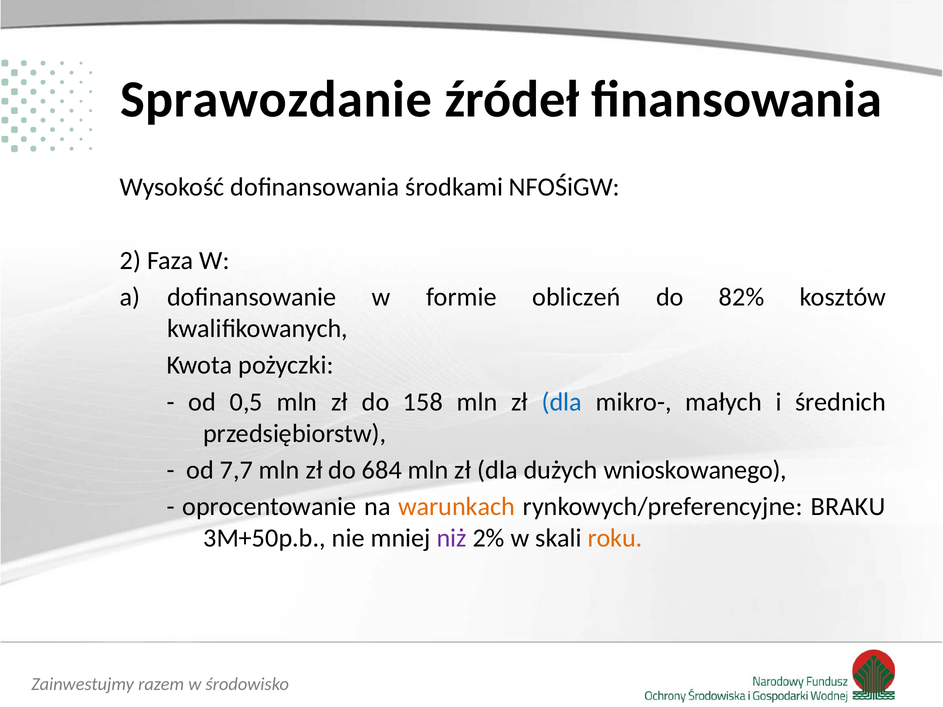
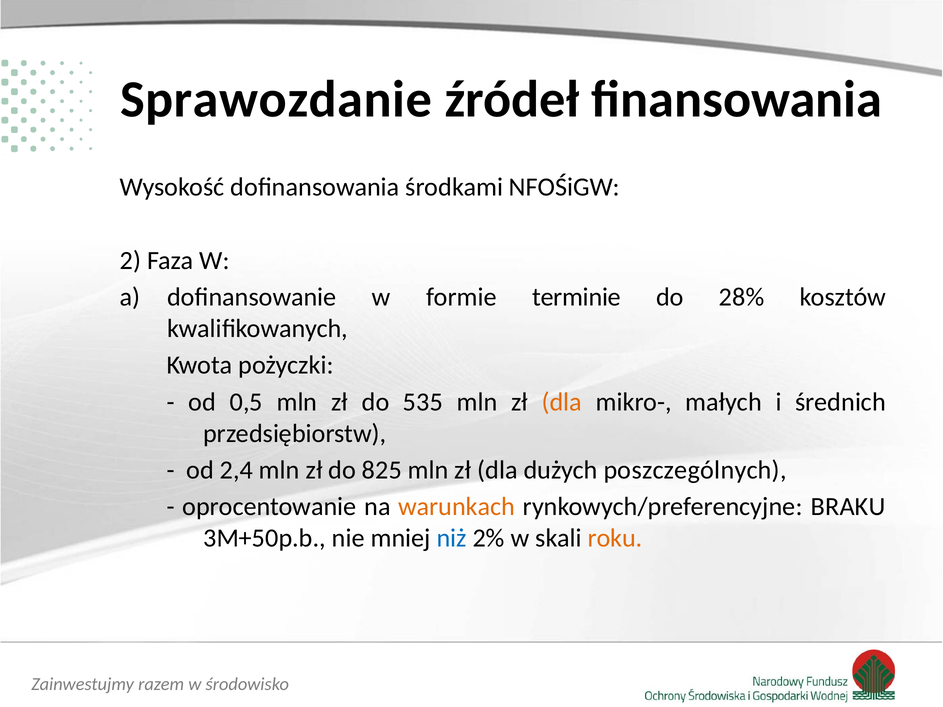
obliczeń: obliczeń -> terminie (577, 297)
82%: 82% -> 28% (742, 297)
158: 158 -> 535 (423, 402)
dla colour: blue -> orange (562, 402)
7,7: 7,7 -> 2,4 (236, 470)
684: 684 -> 825 (382, 470)
wnioskowanego: wnioskowanego -> poszczególnych (695, 470)
niż colour: purple -> blue (452, 538)
